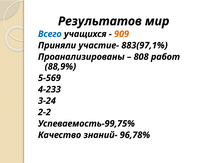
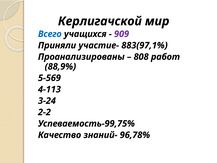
Результатов: Результатов -> Керлигачской (100, 21)
909 colour: orange -> purple (122, 34)
4-233: 4-233 -> 4-113 (49, 89)
